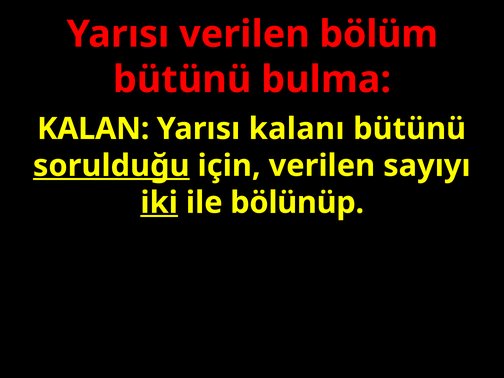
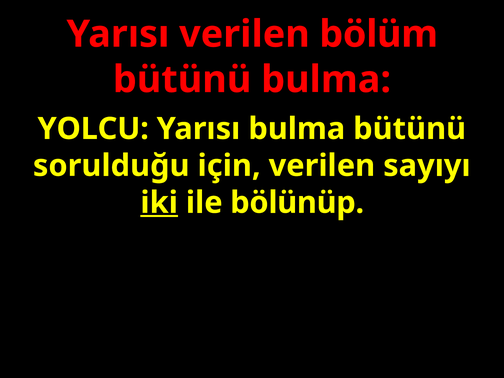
KALAN: KALAN -> YOLCU (93, 129)
Yarısı kalanı: kalanı -> bulma (297, 129)
sorulduğu underline: present -> none (111, 166)
